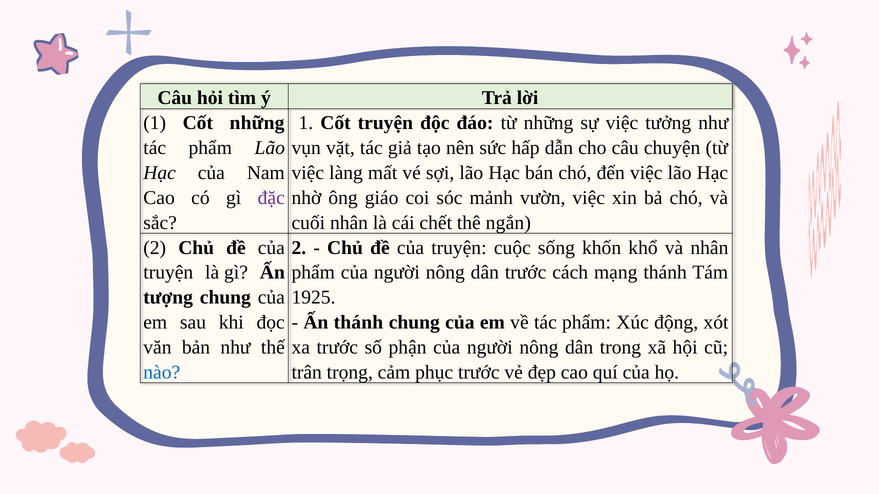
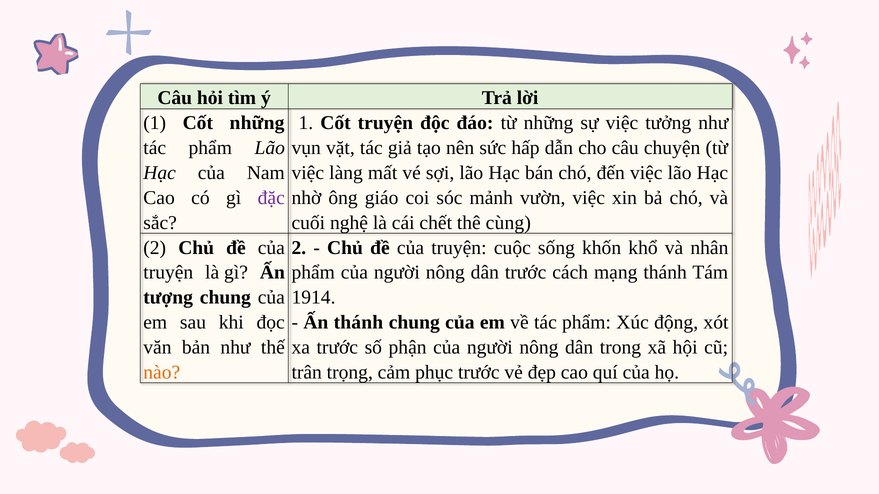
cuối nhân: nhân -> nghệ (349, 223)
ngắn: ngắn -> cùng (508, 223)
1925: 1925 -> 1914 (314, 298)
nào colour: blue -> orange (162, 373)
